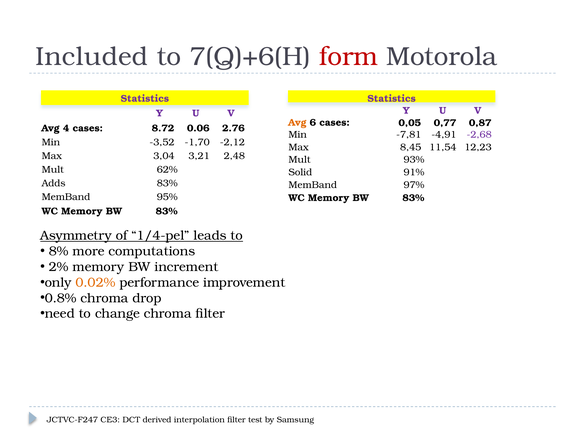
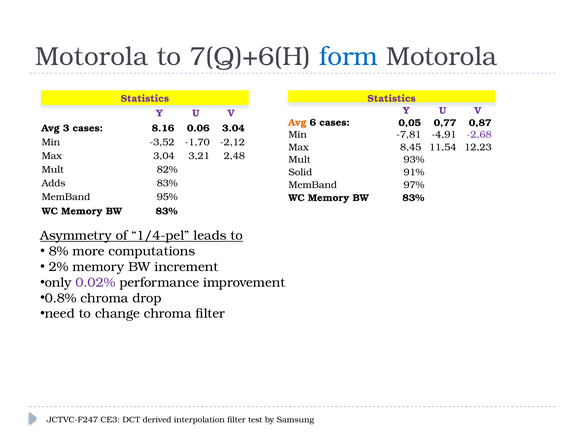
Included: Included -> Motorola (92, 56)
form colour: red -> blue (348, 56)
4: 4 -> 3 (66, 128)
8.72: 8.72 -> 8.16 (163, 128)
2.76: 2.76 -> 3.04 (233, 128)
62%: 62% -> 82% (167, 169)
0.02% colour: orange -> purple (95, 282)
